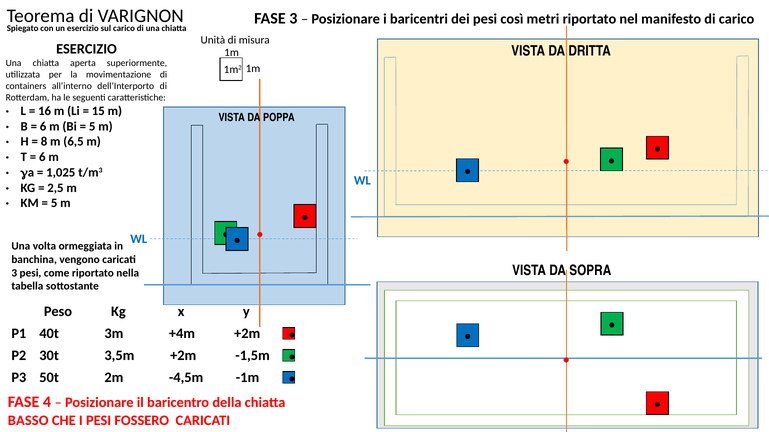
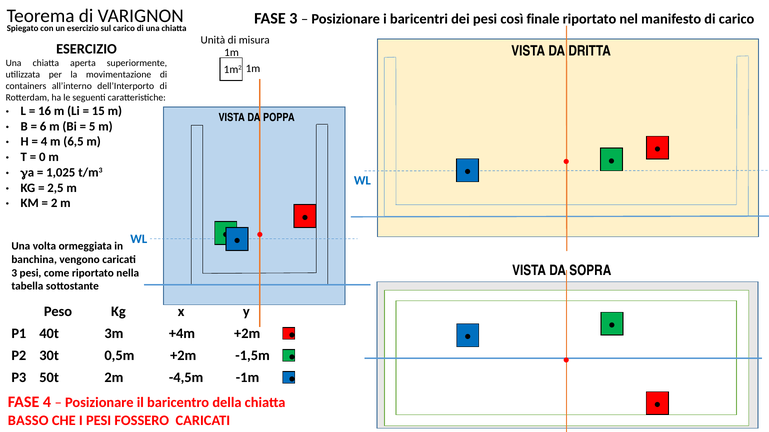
metri: metri -> finale (543, 19)
8: 8 -> 4 (44, 142)
6: 6 -> 0 (42, 157)
5: 5 -> 2 (54, 203)
3,5m: 3,5m -> 0,5m (119, 356)
